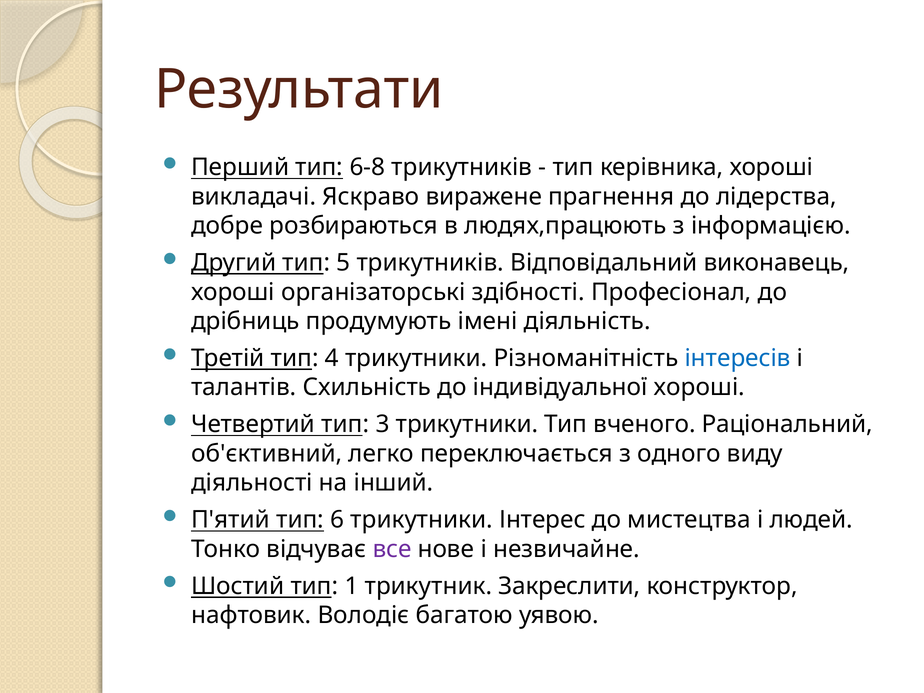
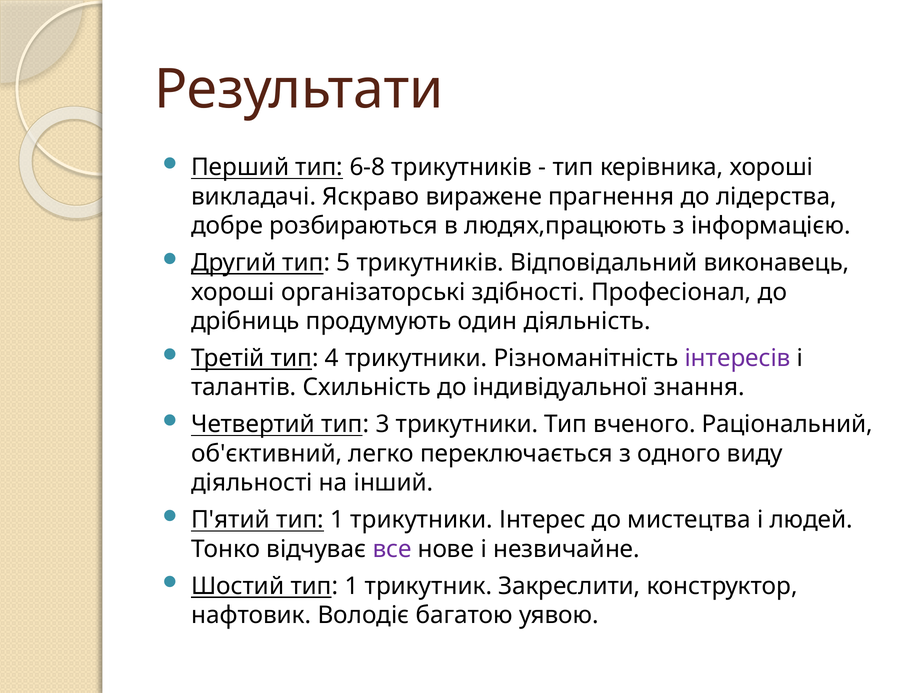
імені: імені -> один (488, 321)
інтересів colour: blue -> purple (738, 358)
індивідуальної хороші: хороші -> знання (699, 387)
П'ятий тип 6: 6 -> 1 (337, 520)
